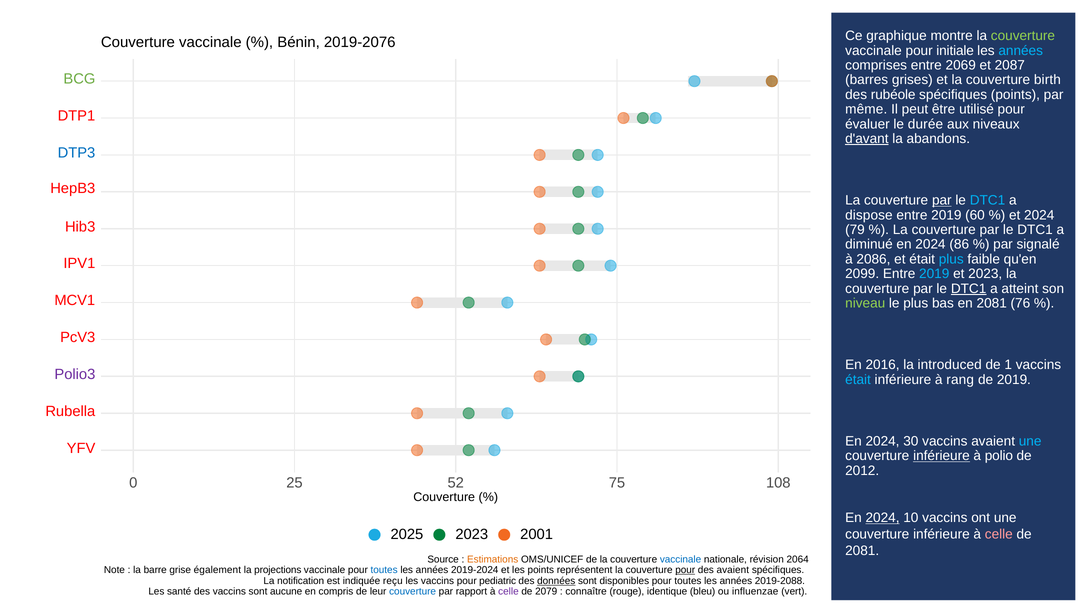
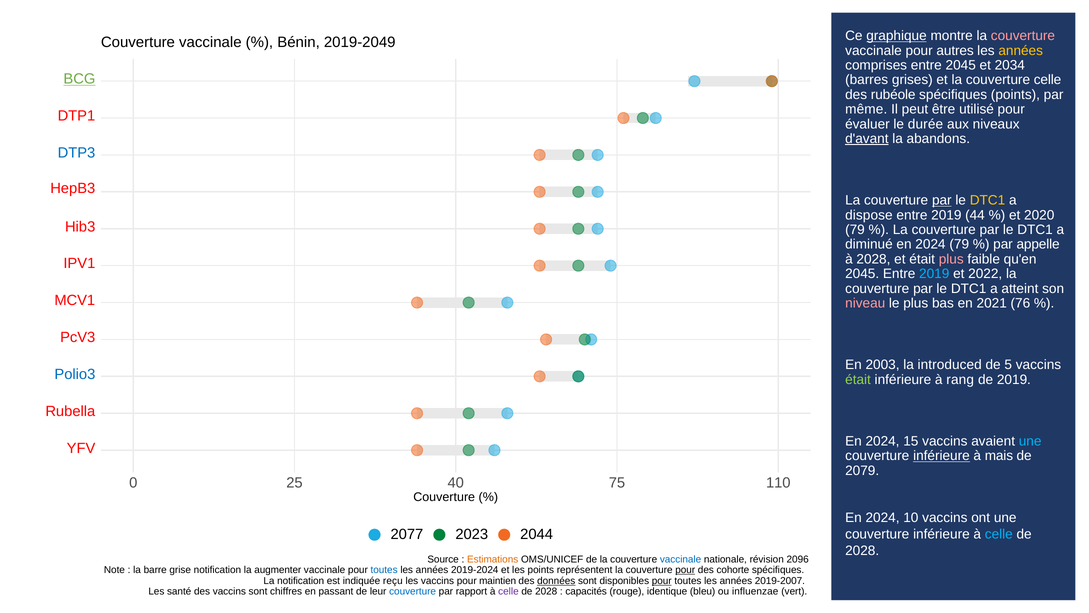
graphique underline: none -> present (896, 36)
couverture colour: light green -> pink (1023, 36)
2019-2076: 2019-2076 -> 2019-2049 (360, 42)
initiale: initiale -> autres (955, 50)
années colour: light blue -> yellow (1021, 50)
entre 2069: 2069 -> 2045 (961, 65)
2087: 2087 -> 2034 (1010, 65)
BCG underline: none -> present (79, 79)
couverture birth: birth -> celle (1048, 80)
DTC1 colour: light blue -> yellow (988, 200)
60: 60 -> 44 (975, 215)
et 2024: 2024 -> 2020 (1039, 215)
2024 86: 86 -> 79 (959, 244)
signalé: signalé -> appelle (1038, 244)
à 2086: 2086 -> 2028 (873, 259)
plus colour: light blue -> pink (951, 259)
2099: 2099 -> 2045 (862, 274)
et 2023: 2023 -> 2022 (985, 274)
DTC1 underline: present -> none (969, 288)
niveau colour: light green -> pink (865, 303)
en 2081: 2081 -> 2021 (992, 303)
2016: 2016 -> 2003 (883, 365)
1: 1 -> 5 (1008, 365)
Polio3 colour: purple -> blue (75, 374)
était colour: light blue -> light green (858, 379)
30: 30 -> 15 (911, 441)
polio: polio -> mais (999, 456)
2012: 2012 -> 2079 (862, 470)
52: 52 -> 40 (456, 482)
108: 108 -> 110 (778, 482)
2024 underline: present -> none (883, 518)
2025: 2025 -> 2077 (407, 534)
2001: 2001 -> 2044 (537, 534)
celle colour: pink -> light blue (999, 534)
2081: 2081 -> 2028 (862, 550)
2064: 2064 -> 2096 (798, 559)
grise également: également -> notification (217, 569)
projections: projections -> augmenter (278, 569)
des avaient: avaient -> cohorte (733, 569)
pediatric: pediatric -> maintien (498, 580)
pour underline: none -> present (662, 580)
2019-2088: 2019-2088 -> 2019-2007 (780, 580)
aucune: aucune -> chiffres (286, 591)
compris: compris -> passant (336, 591)
2079: 2079 -> 2028 (546, 591)
connaître: connaître -> capacités (586, 591)
